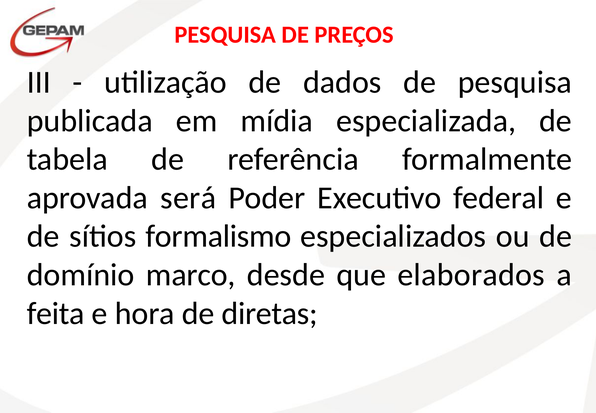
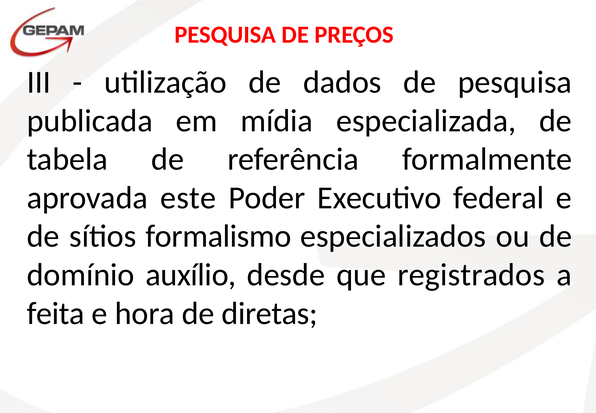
será: será -> este (188, 198)
marco: marco -> auxílio (191, 275)
elaborados: elaborados -> registrados (471, 275)
